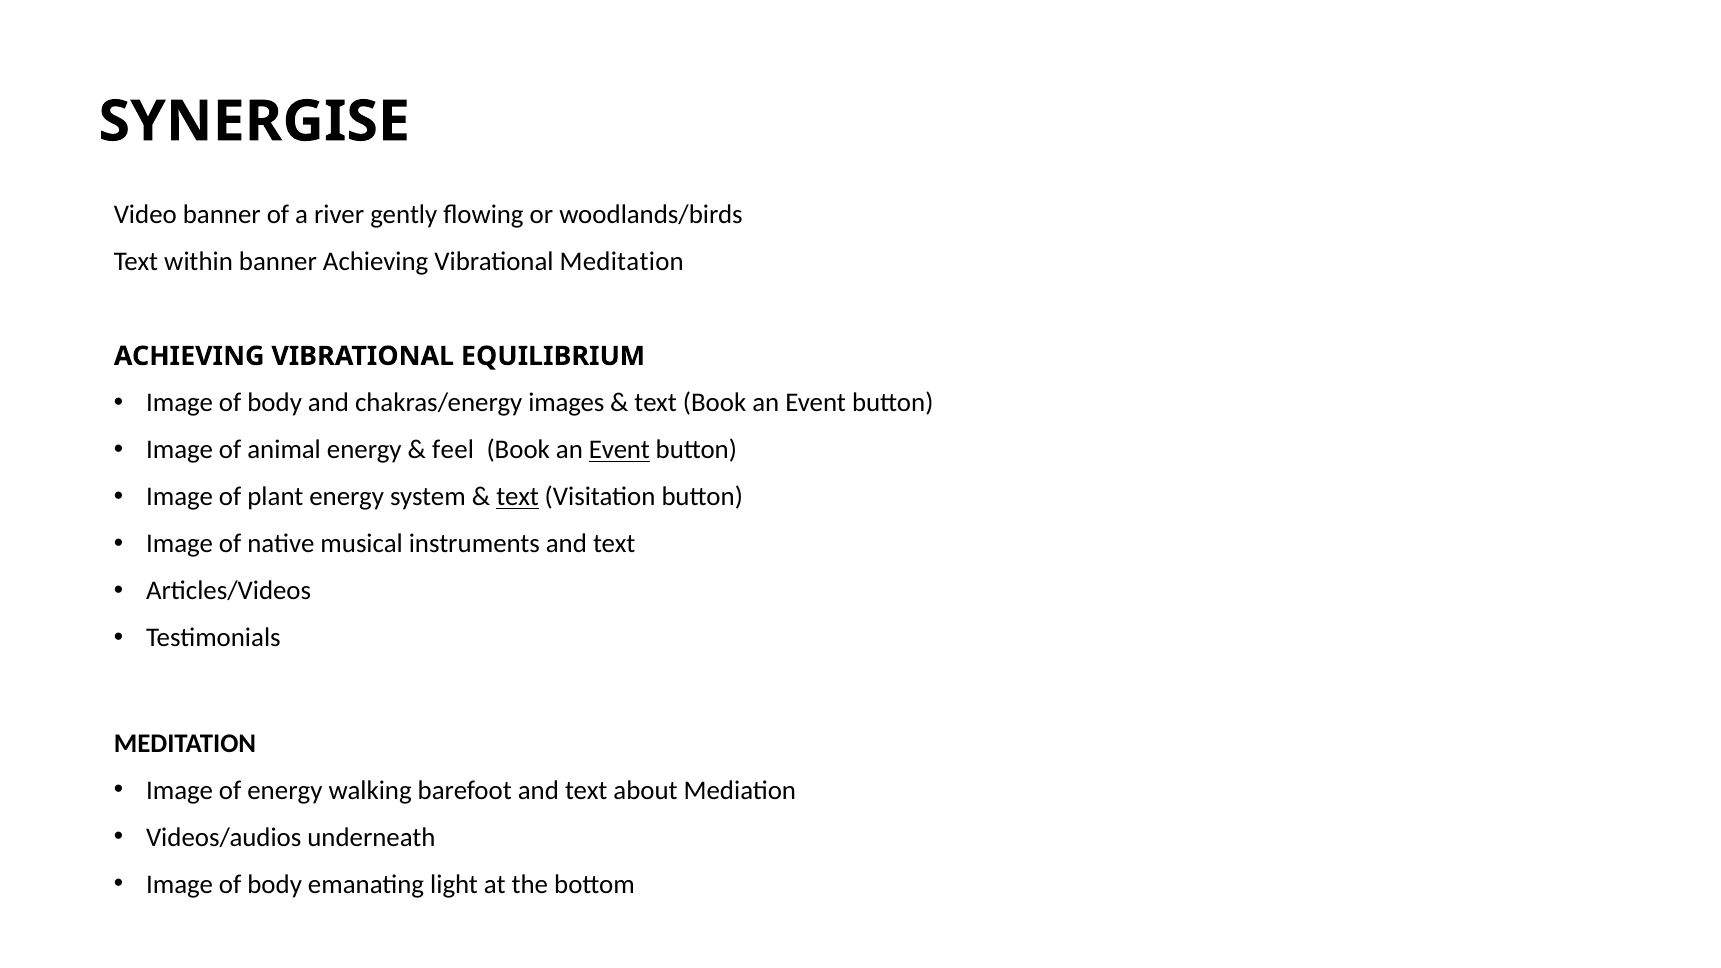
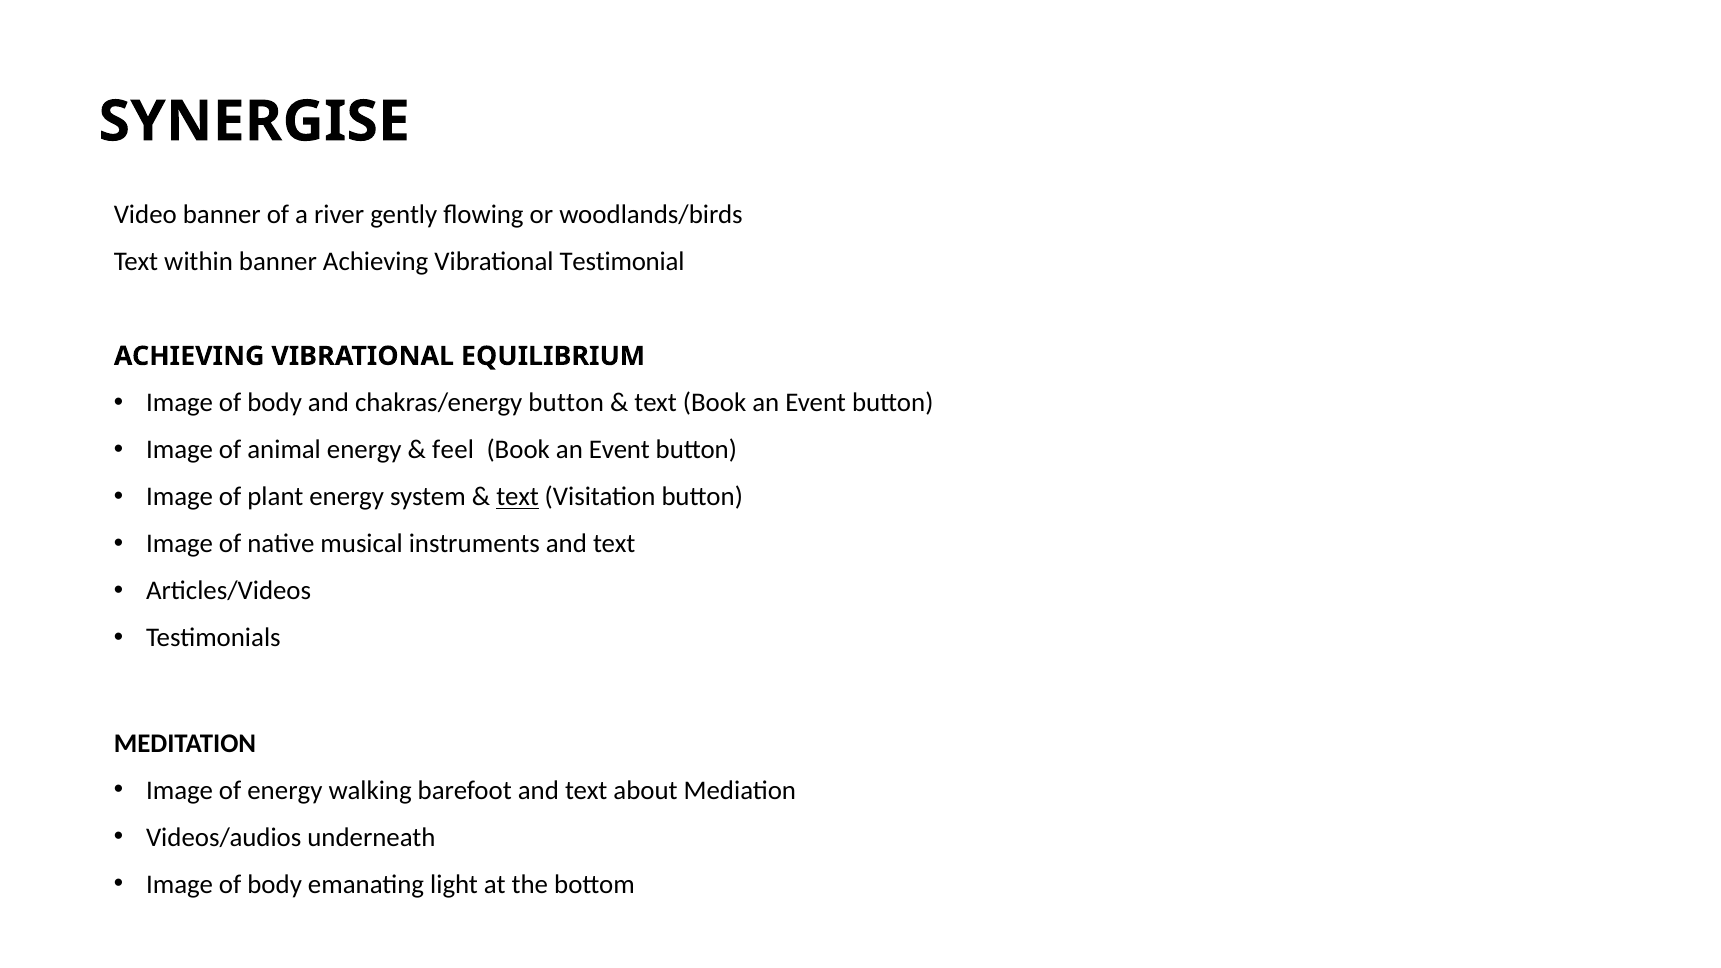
Vibrational Meditation: Meditation -> Testimonial (622, 262)
chakras/energy images: images -> button (566, 403)
Event underline: present -> none (619, 450)
